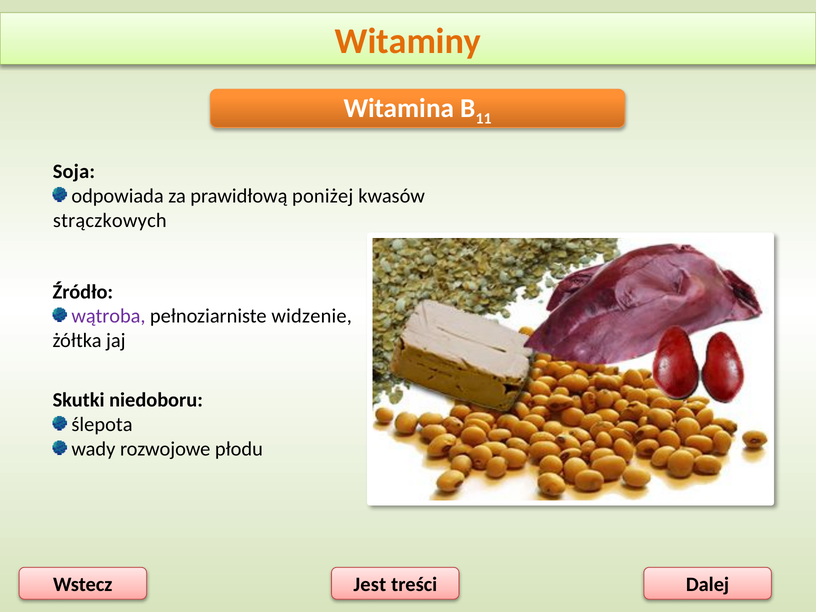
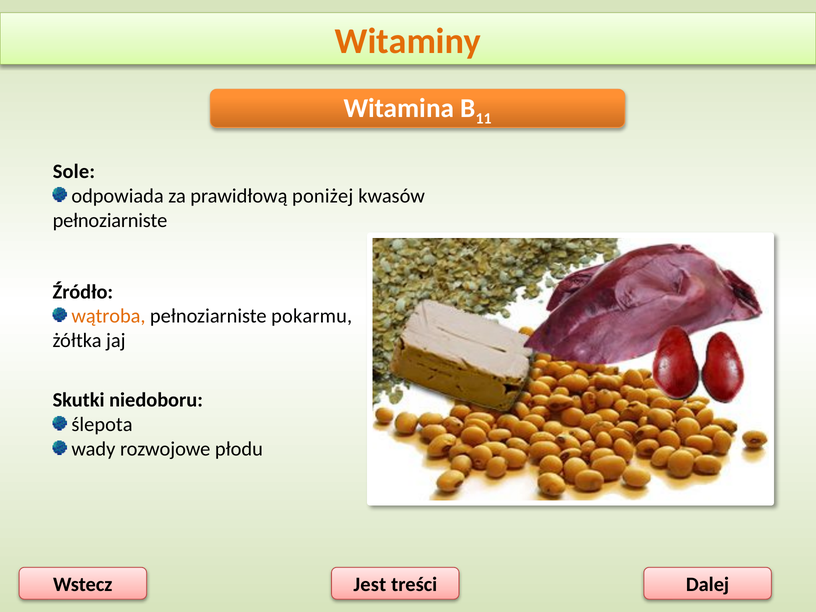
Soja: Soja -> Sole (74, 171)
strączkowych: strączkowych -> pełnoziarniste (110, 220)
wątroba colour: purple -> orange (108, 316)
widzenie: widzenie -> pokarmu (312, 316)
